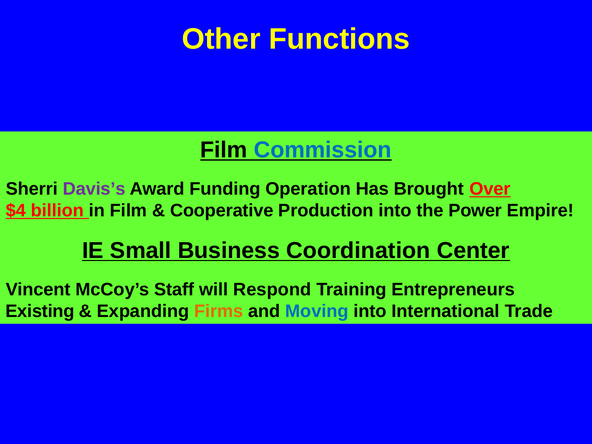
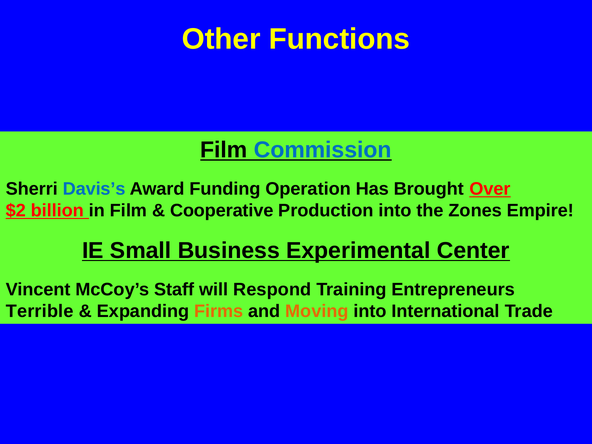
Davis’s colour: purple -> blue (94, 189)
$4: $4 -> $2 (16, 211)
Power: Power -> Zones (475, 211)
Coordination: Coordination -> Experimental (358, 250)
Existing: Existing -> Terrible (40, 311)
Moving colour: blue -> orange (317, 311)
